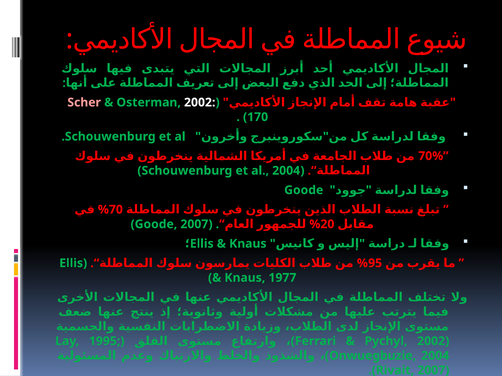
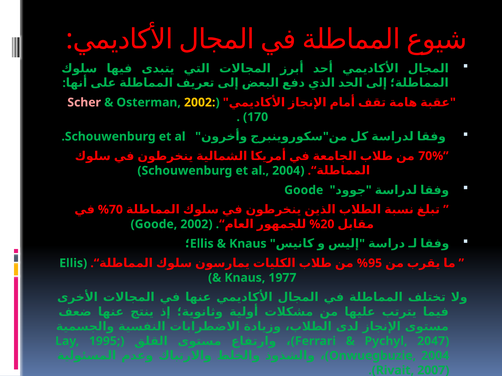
2002 colour: white -> yellow (200, 103)
Goode 2007: 2007 -> 2002 (194, 224)
Pychyl 2002: 2002 -> 2047 (431, 341)
